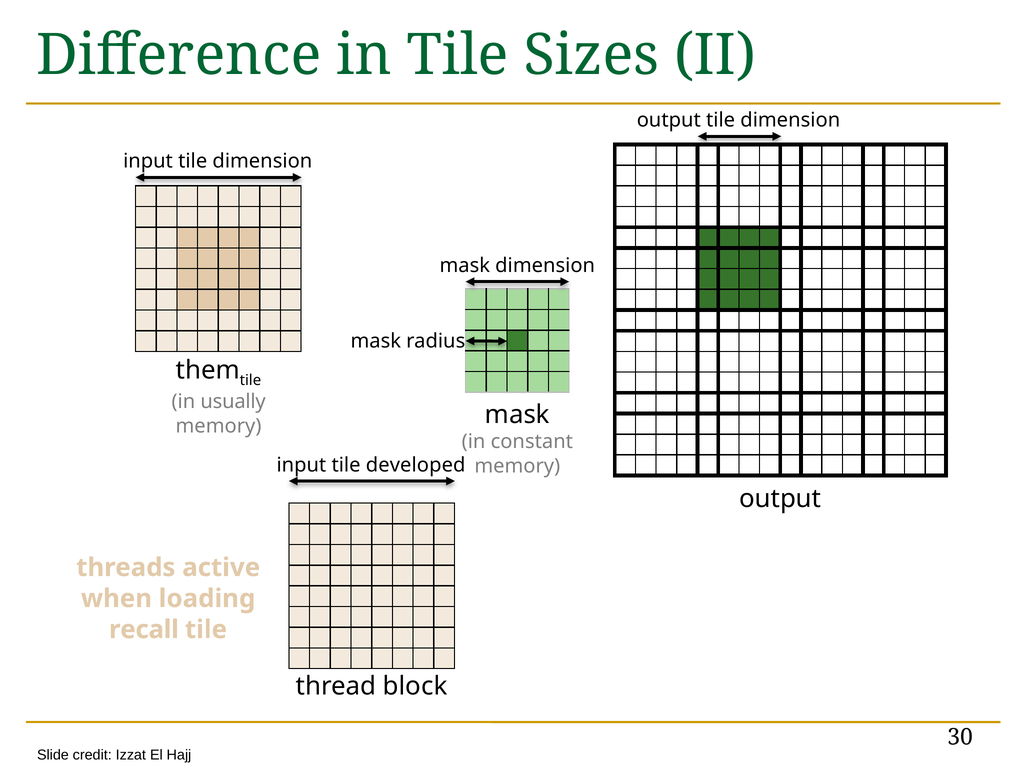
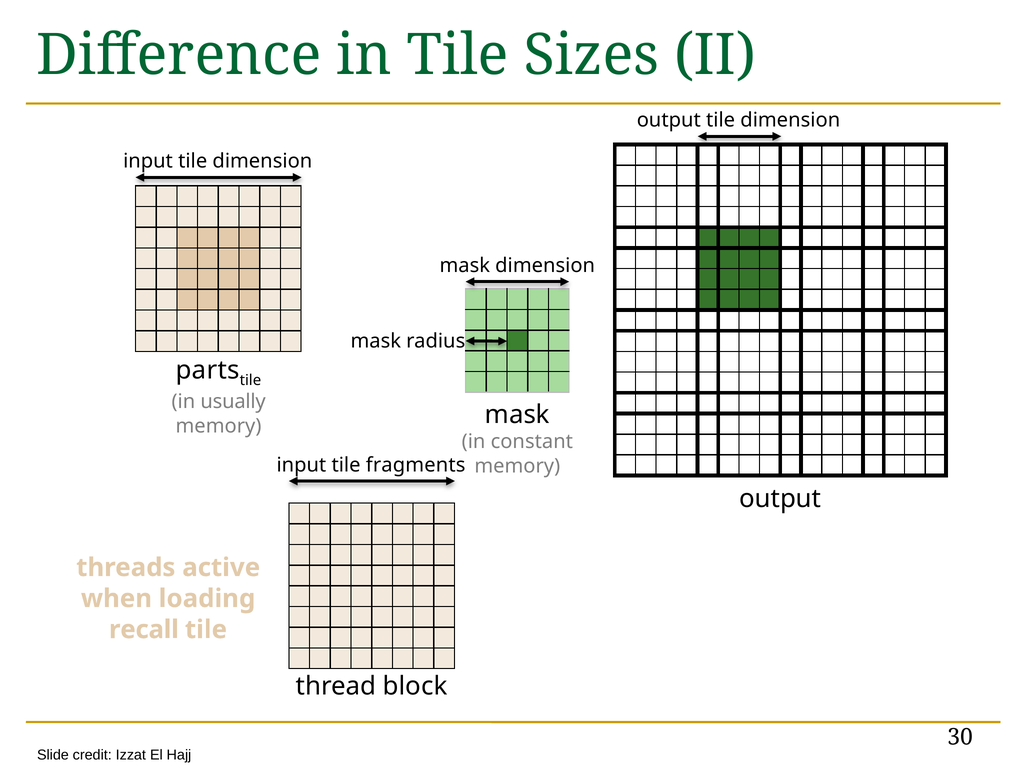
them: them -> parts (208, 370)
developed: developed -> fragments (416, 465)
